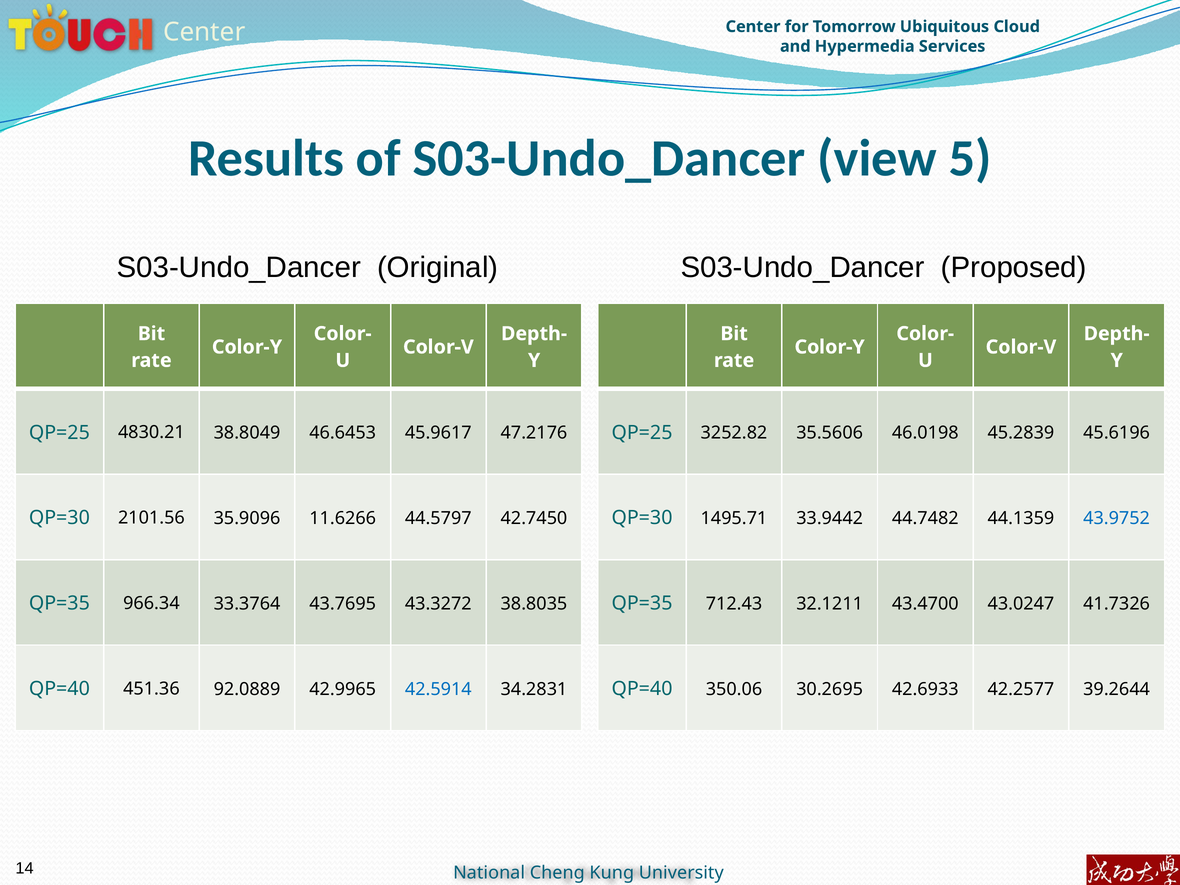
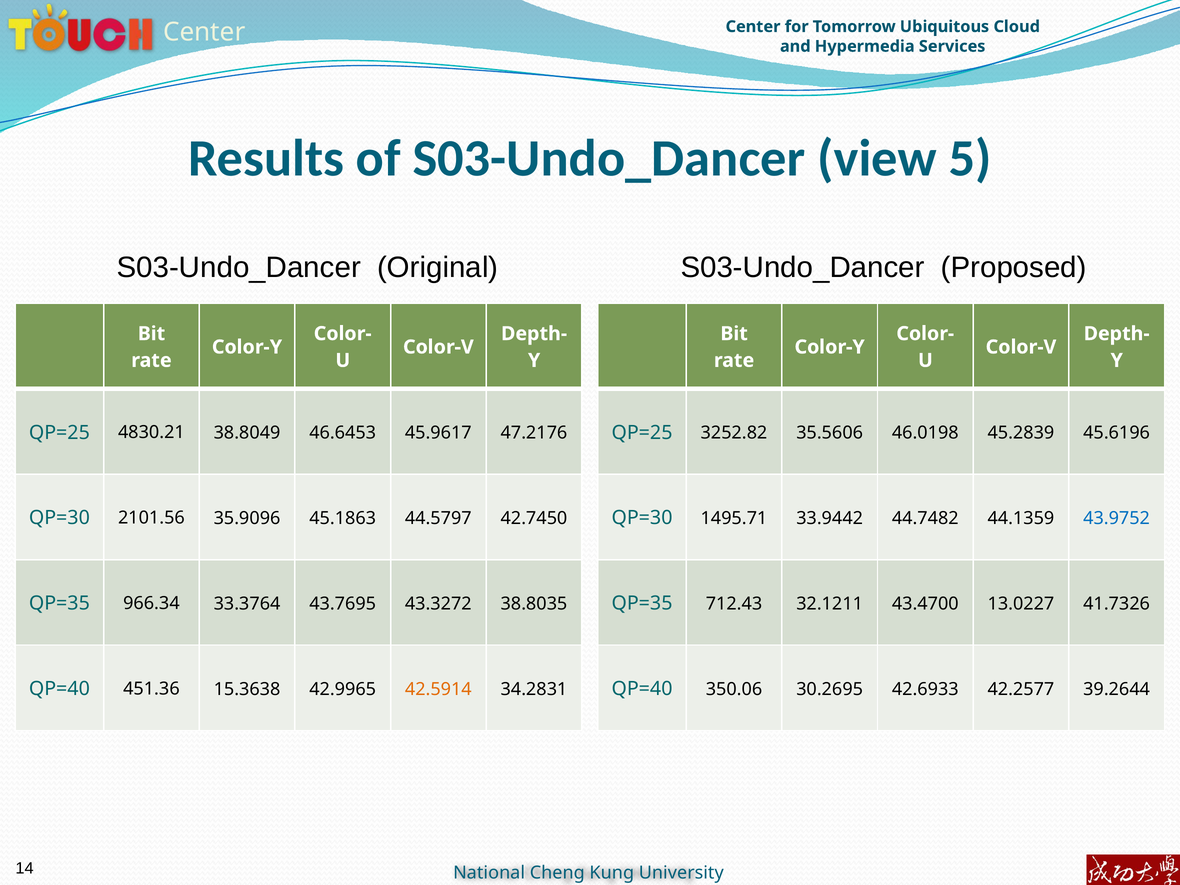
11.6266: 11.6266 -> 45.1863 (343, 518)
43.0247: 43.0247 -> 13.0227 (1021, 604)
92.0889: 92.0889 -> 15.3638 (247, 689)
42.5914 colour: blue -> orange (438, 689)
